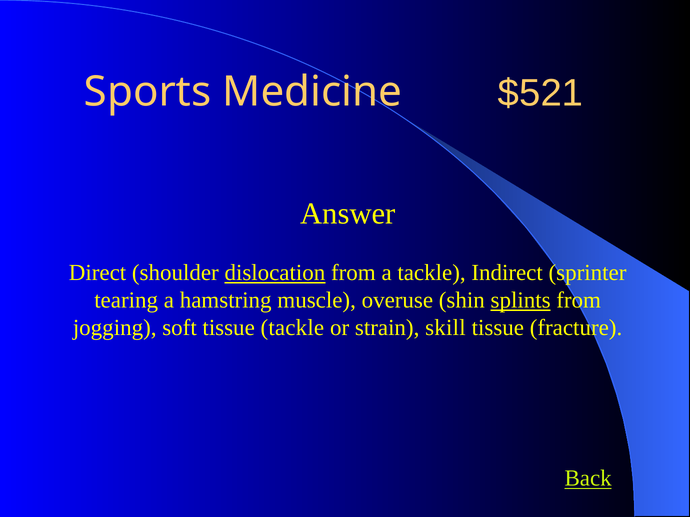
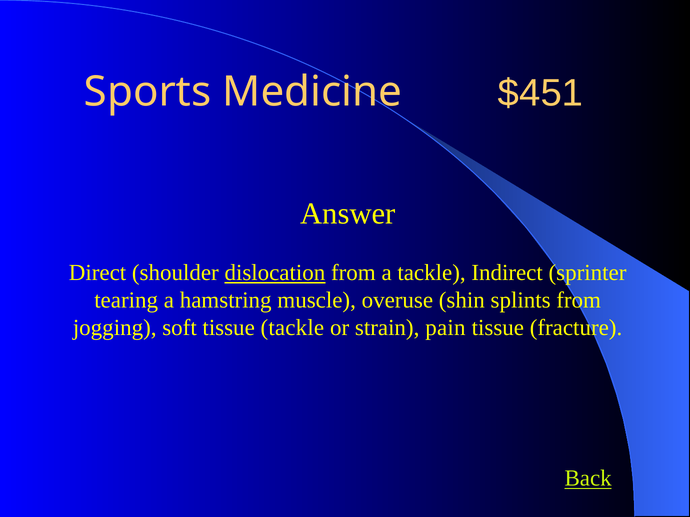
$521: $521 -> $451 (541, 93)
splints underline: present -> none (521, 301)
skill: skill -> pain (445, 328)
